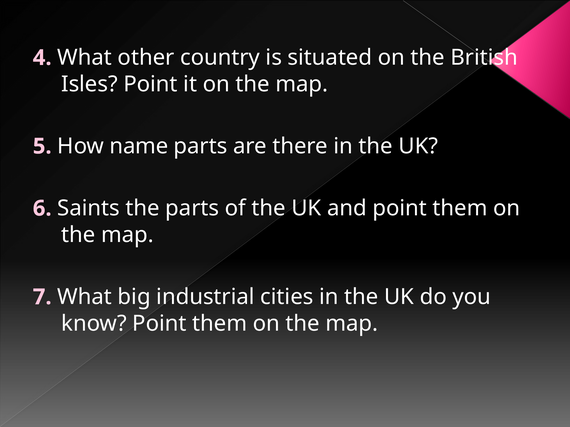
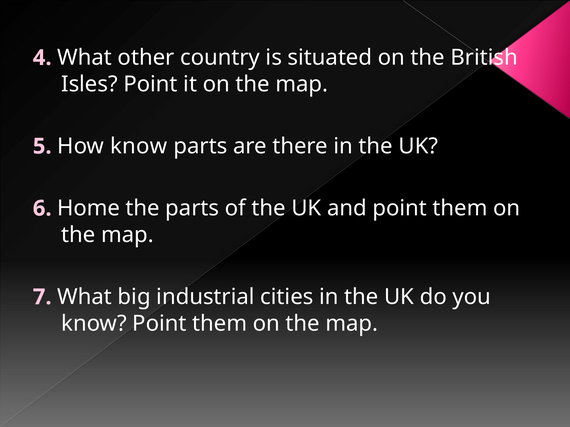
How name: name -> know (139, 146)
Saints: Saints -> Home (89, 209)
